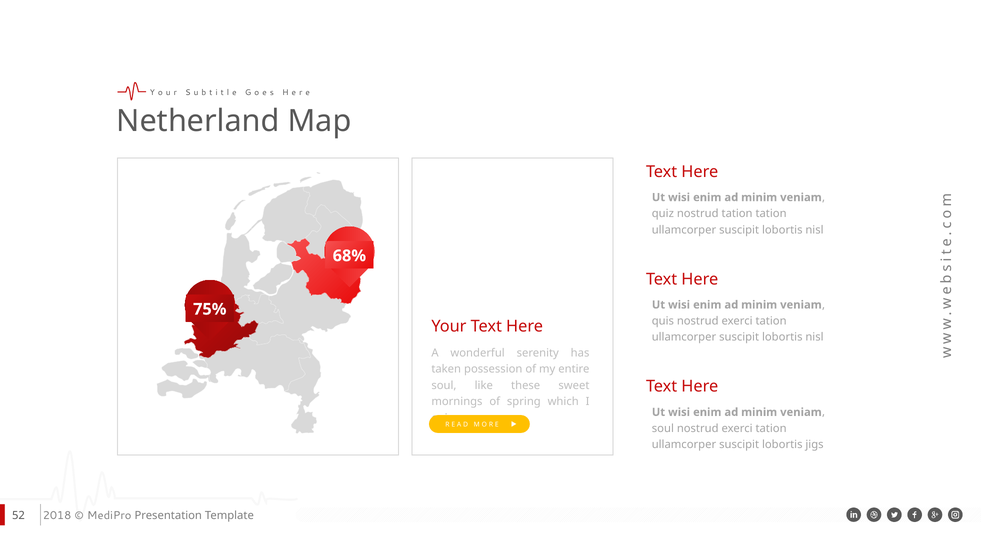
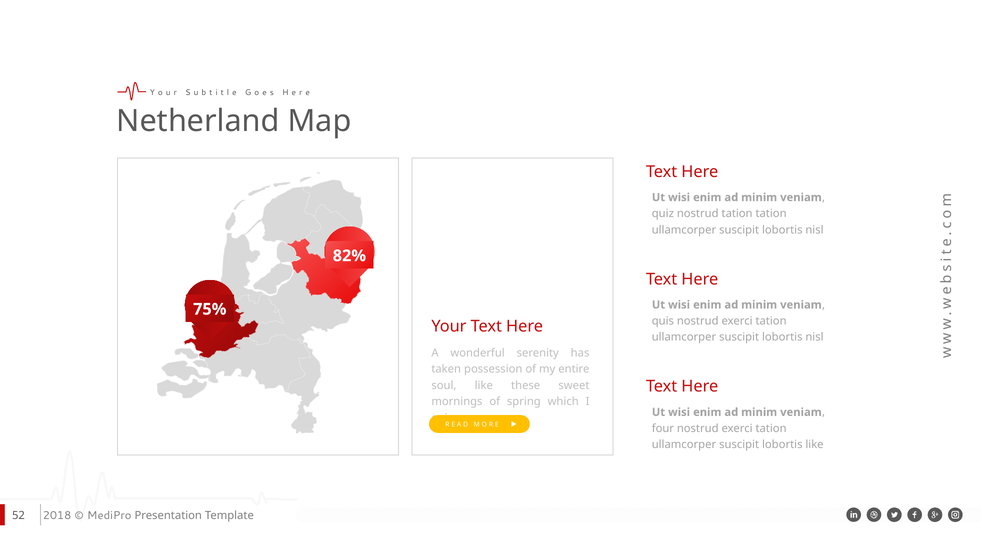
68%: 68% -> 82% (349, 256)
soul: soul -> four (663, 428)
lobortis jigs: jigs -> like (815, 444)
